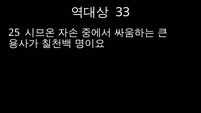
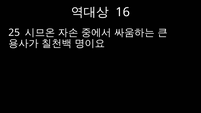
33: 33 -> 16 (123, 12)
